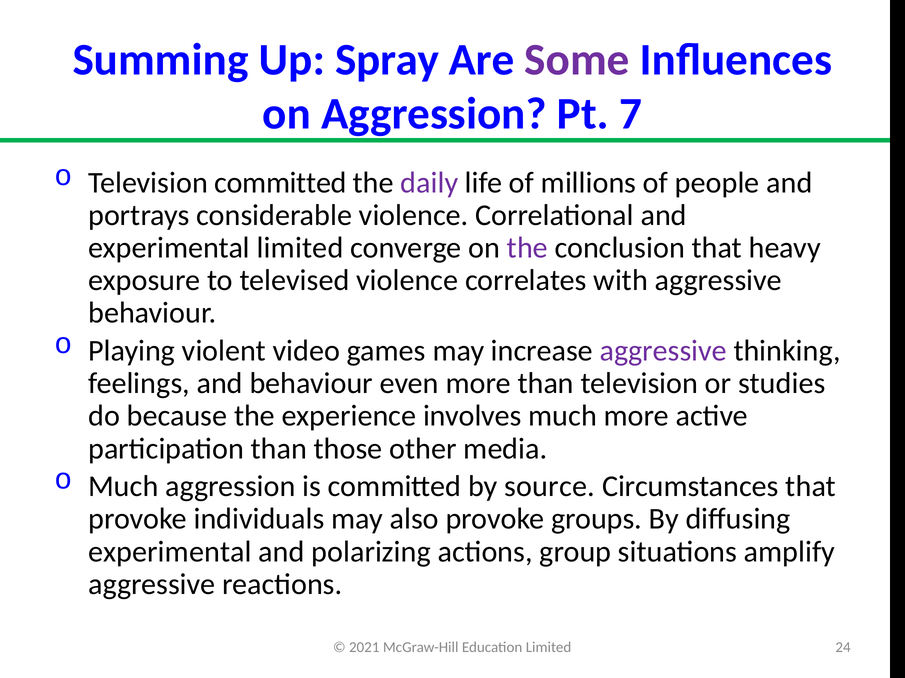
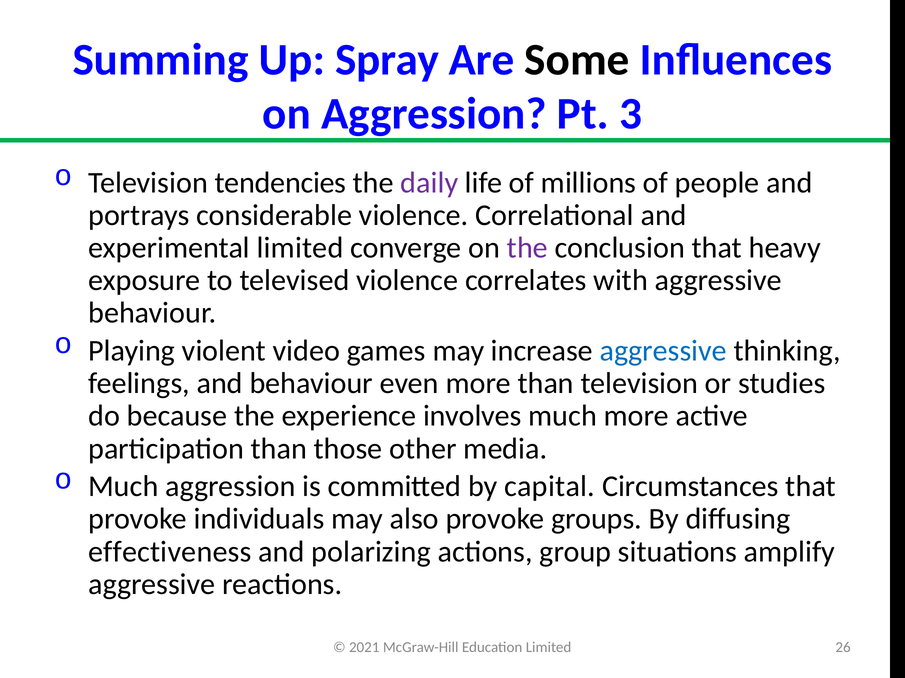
Some colour: purple -> black (577, 60)
7: 7 -> 3 (631, 114)
Television committed: committed -> tendencies (280, 183)
aggressive colour: purple -> blue (663, 351)
source: source -> capital (550, 487)
experimental: experimental -> effectiveness (170, 552)
24: 24 -> 26 (843, 648)
